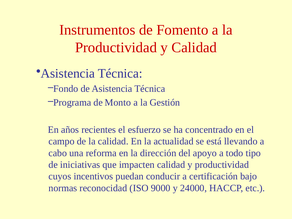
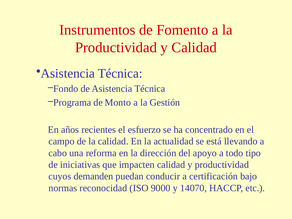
incentivos: incentivos -> demanden (93, 176)
24000: 24000 -> 14070 (194, 188)
